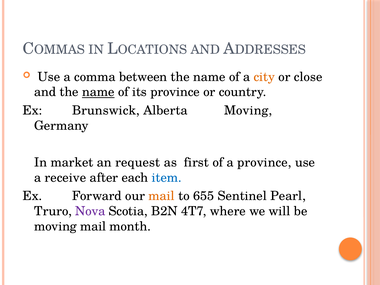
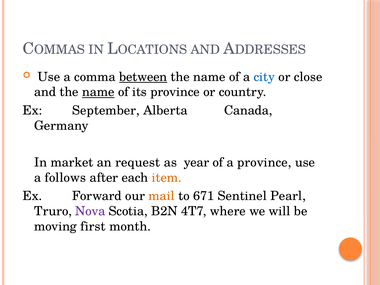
between underline: none -> present (143, 77)
city colour: orange -> blue (264, 77)
Brunswick: Brunswick -> September (106, 110)
Alberta Moving: Moving -> Canada (248, 110)
first: first -> year (196, 162)
receive: receive -> follows (65, 178)
item colour: blue -> orange (167, 178)
655: 655 -> 671 (204, 196)
moving mail: mail -> first (93, 226)
